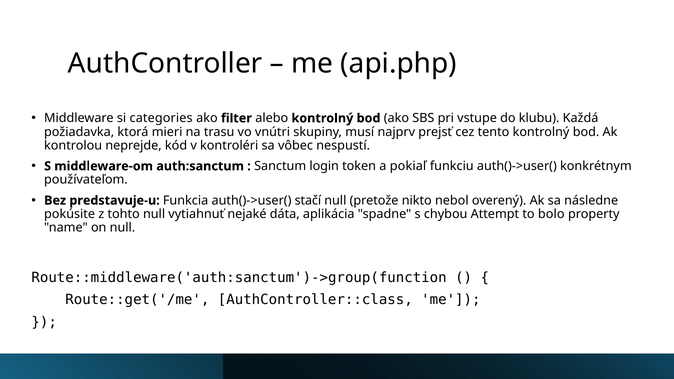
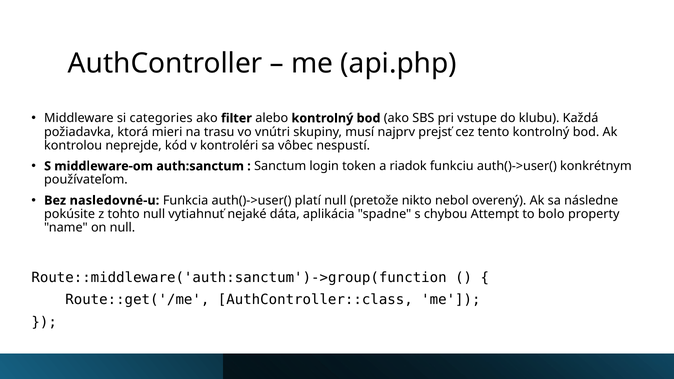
pokiaľ: pokiaľ -> riadok (408, 166)
predstavuje-u: predstavuje-u -> nasledovné-u (114, 201)
stačí: stačí -> platí (308, 201)
